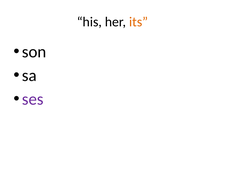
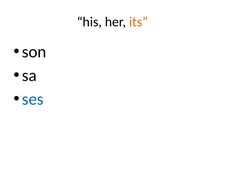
ses colour: purple -> blue (33, 99)
